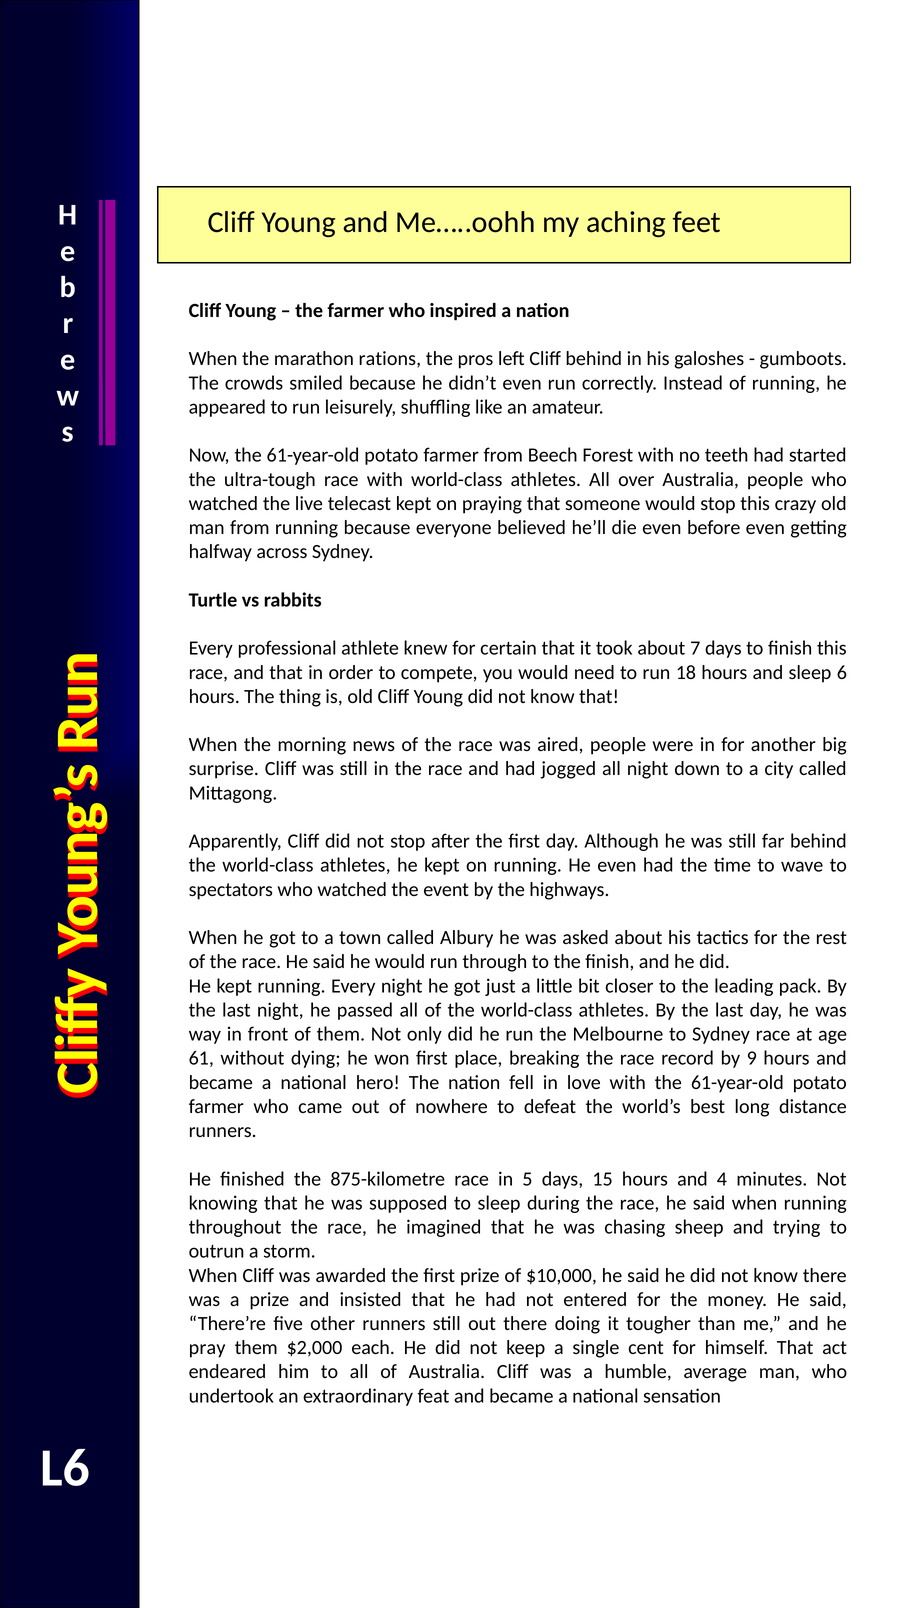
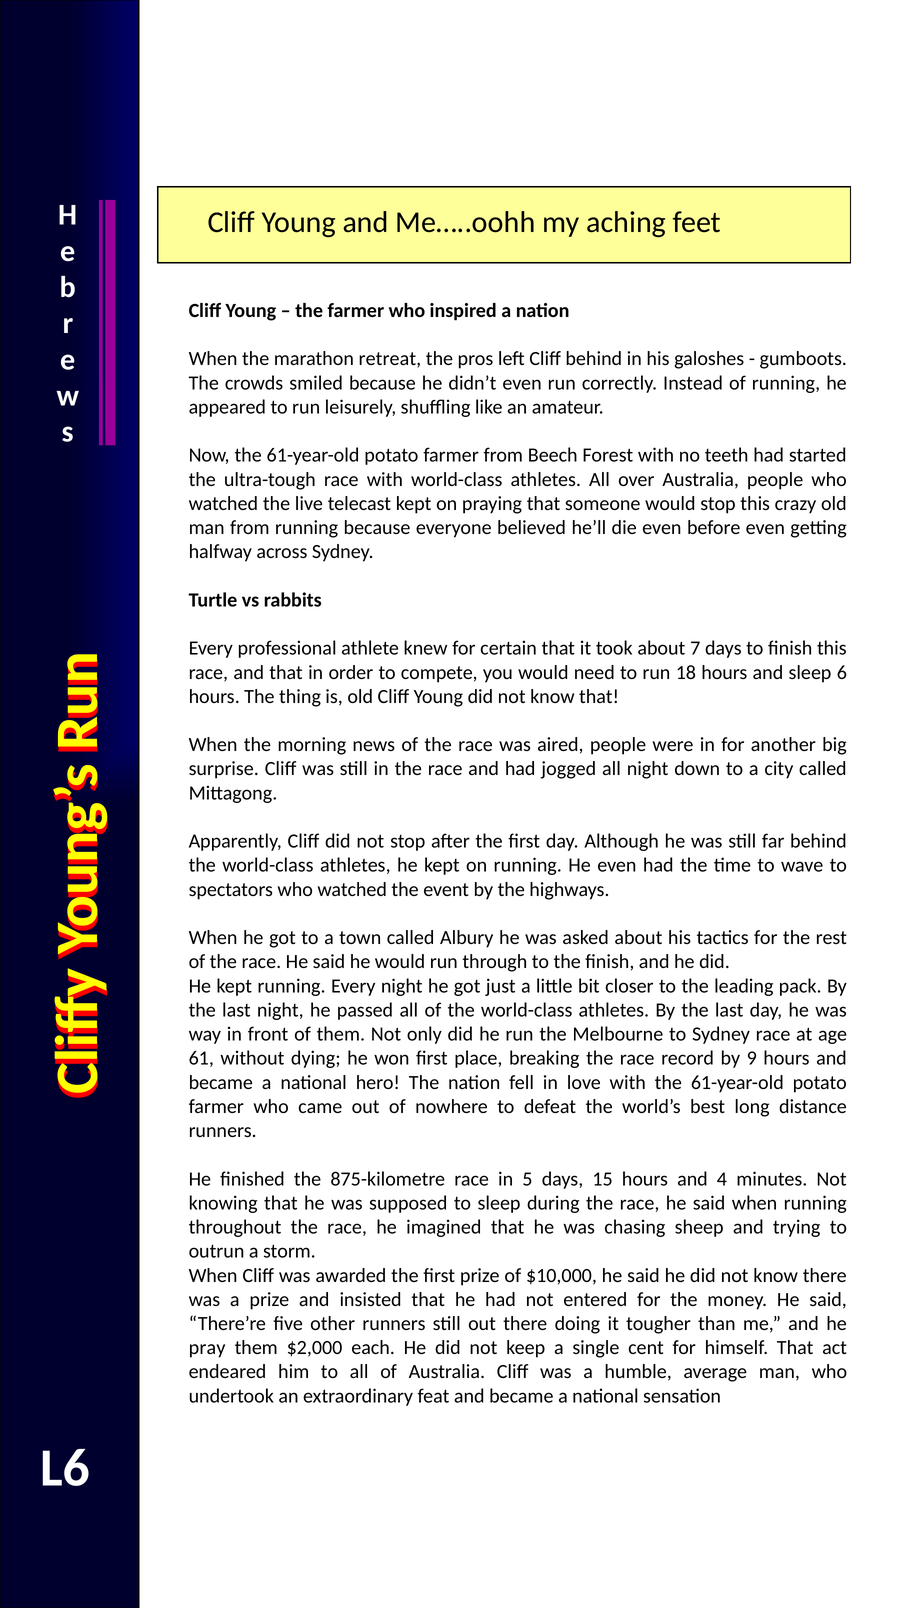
rations: rations -> retreat (390, 359)
